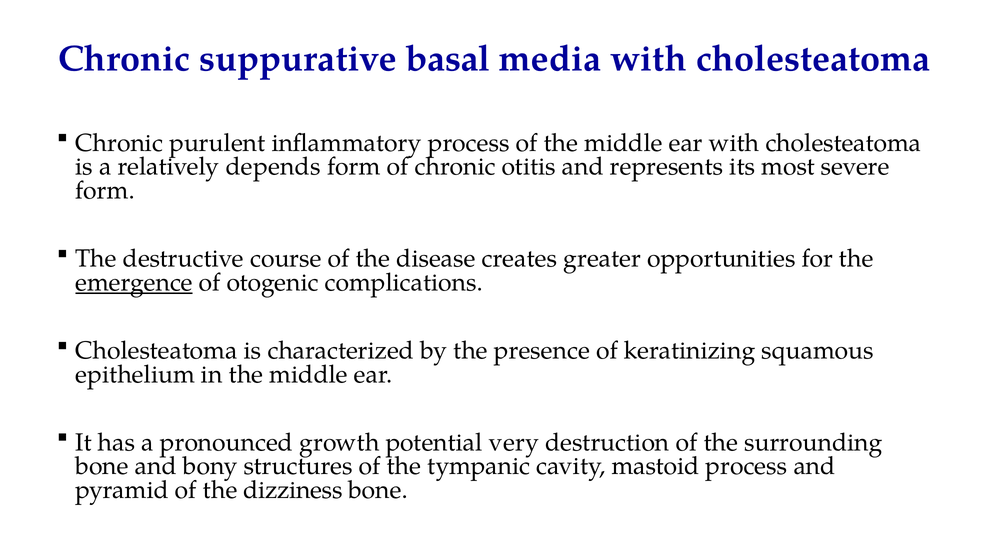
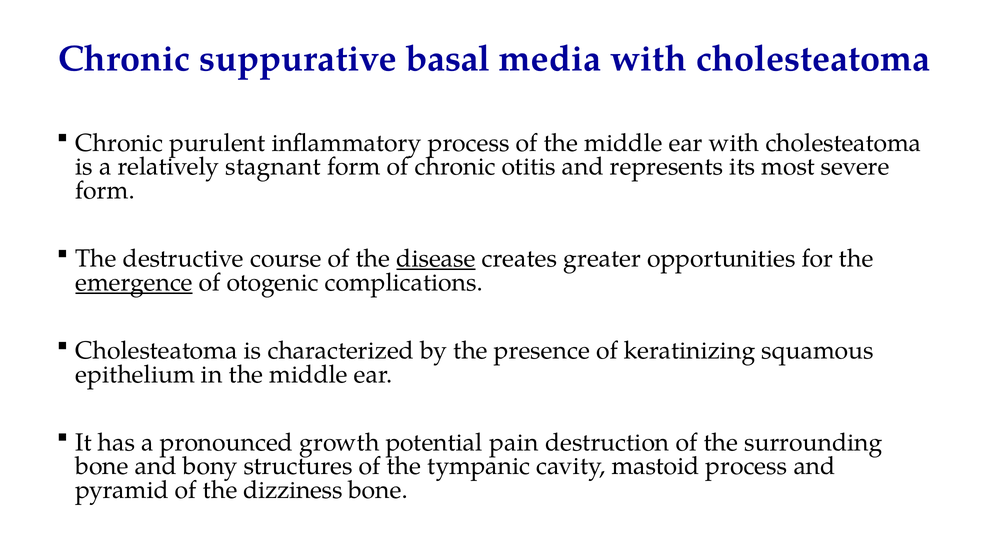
depends: depends -> stagnant (273, 167)
disease underline: none -> present (436, 258)
very: very -> pain (514, 442)
